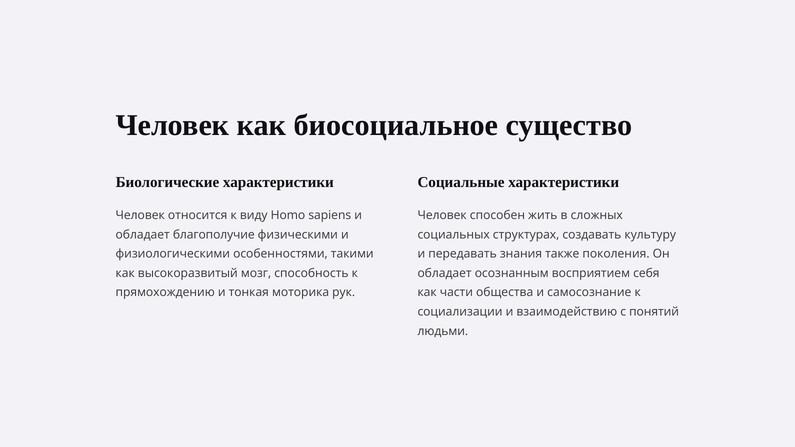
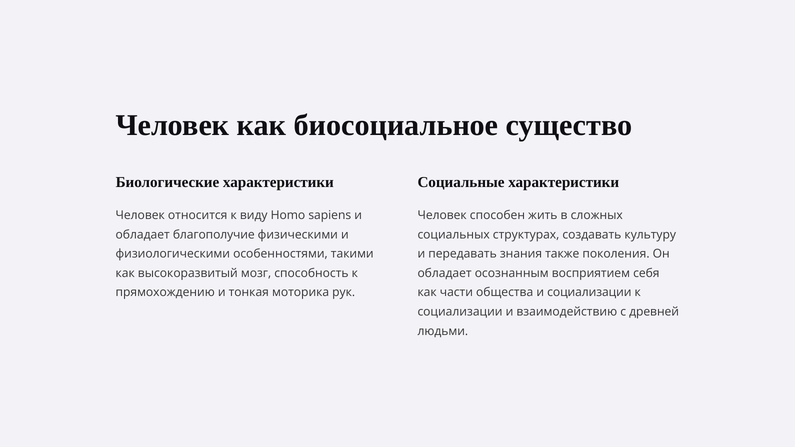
и самосознание: самосознание -> социализации (589, 293)
понятий: понятий -> древней (654, 312)
